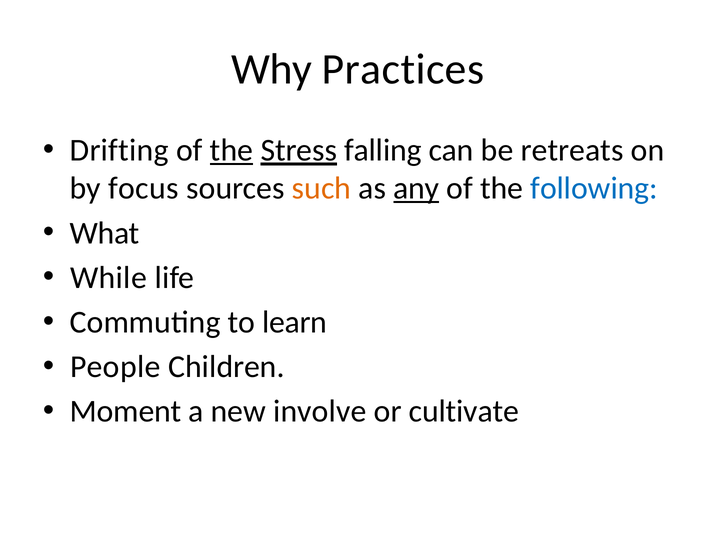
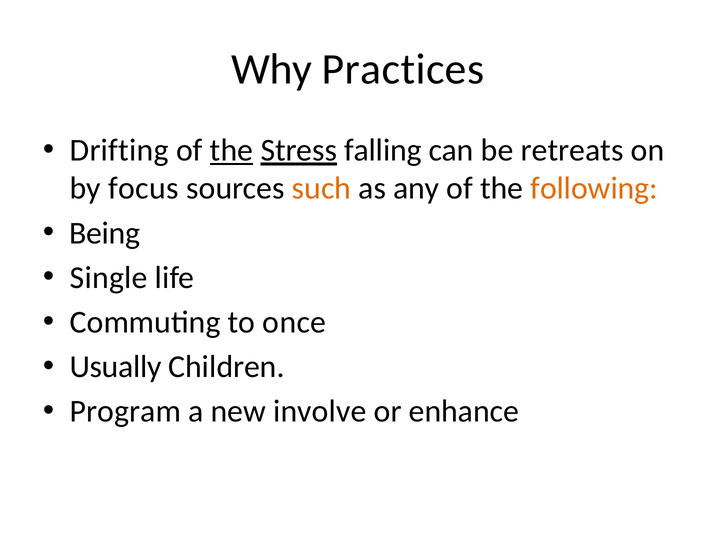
any underline: present -> none (416, 188)
following colour: blue -> orange (594, 188)
What: What -> Being (105, 233)
While: While -> Single (109, 278)
learn: learn -> once (294, 322)
People: People -> Usually (116, 367)
Moment: Moment -> Program (125, 411)
cultivate: cultivate -> enhance (464, 411)
